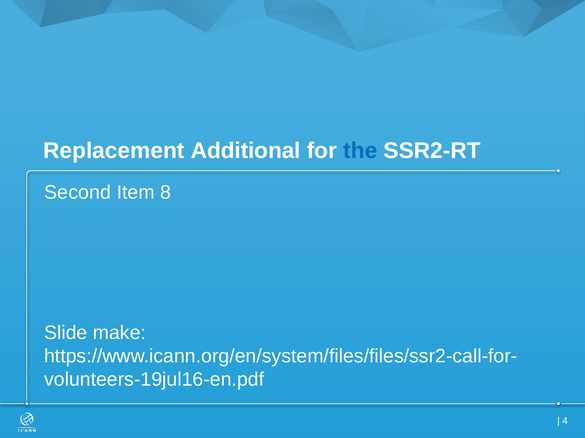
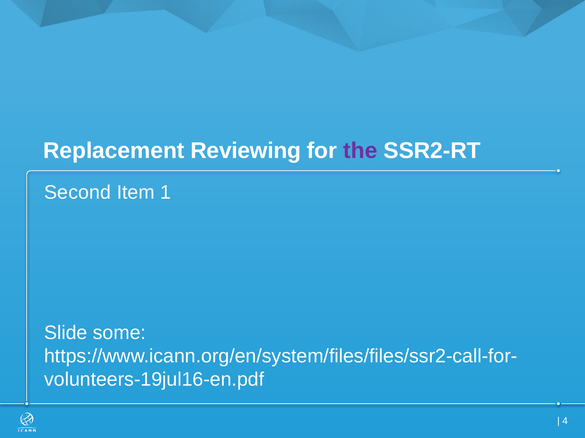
Additional: Additional -> Reviewing (246, 151)
the colour: blue -> purple (360, 151)
8: 8 -> 1 (165, 193)
make: make -> some (119, 333)
